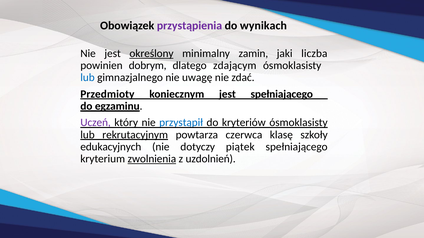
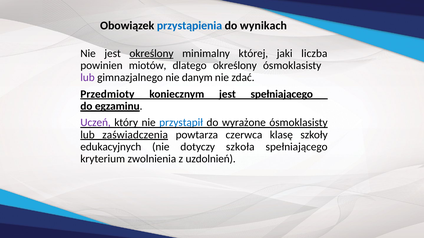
przystąpienia colour: purple -> blue (189, 26)
zamin: zamin -> której (253, 54)
dobrym: dobrym -> miotów (148, 66)
dlatego zdającym: zdającym -> określony (235, 66)
lub colour: blue -> purple (88, 78)
uwagę: uwagę -> danym (197, 78)
kryteriów: kryteriów -> wyrażone (244, 123)
rekrutacyjnym: rekrutacyjnym -> zaświadczenia (135, 135)
piątek: piątek -> szkoła (240, 147)
zwolnienia underline: present -> none (152, 159)
